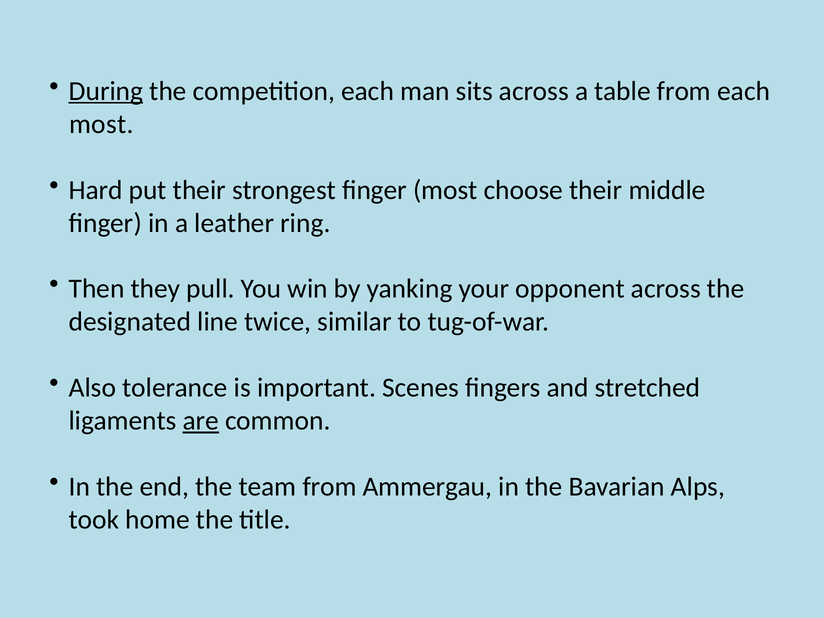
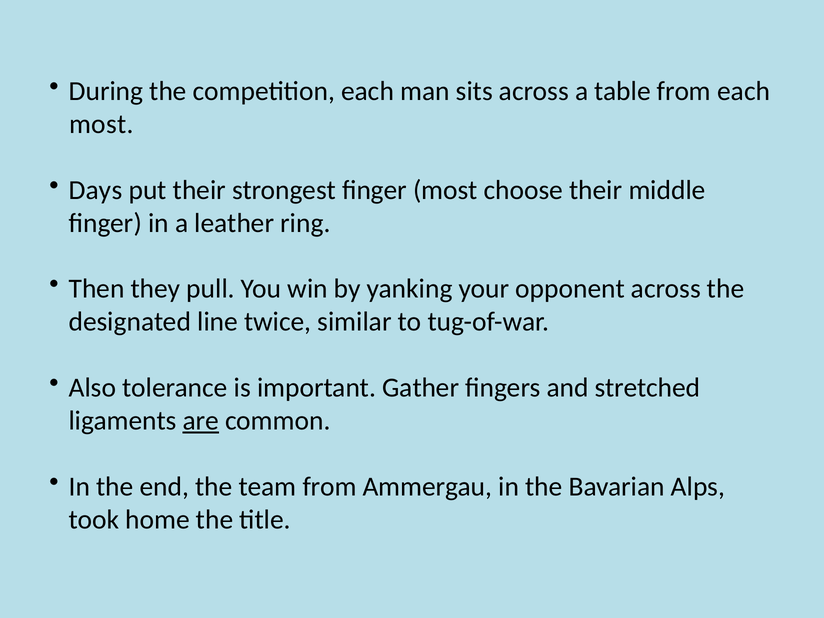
During underline: present -> none (106, 91)
Hard: Hard -> Days (95, 190)
Scenes: Scenes -> Gather (421, 388)
